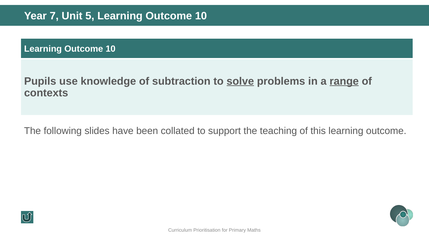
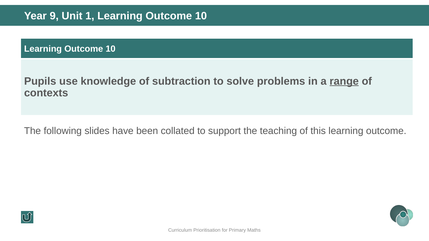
7: 7 -> 9 (54, 16)
5: 5 -> 1 (90, 16)
solve underline: present -> none (240, 81)
